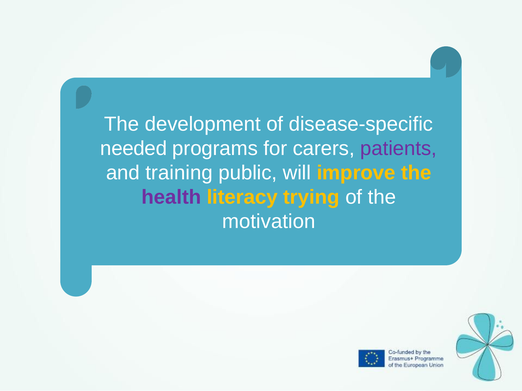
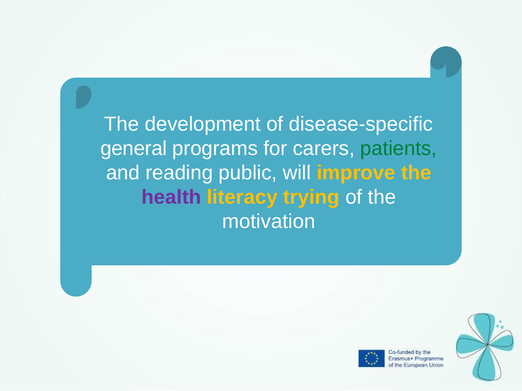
needed: needed -> general (134, 149)
patients colour: purple -> green (399, 149)
training: training -> reading (179, 173)
